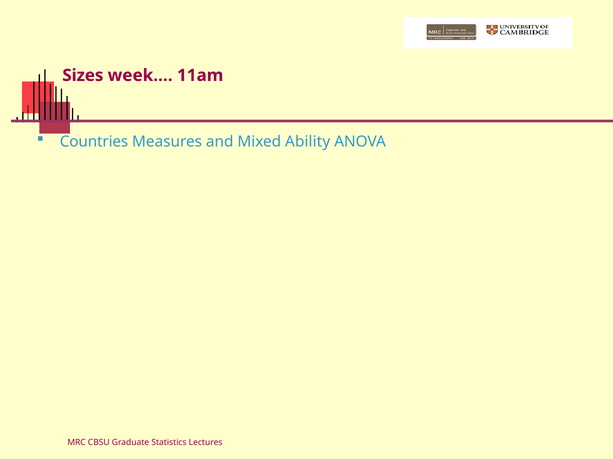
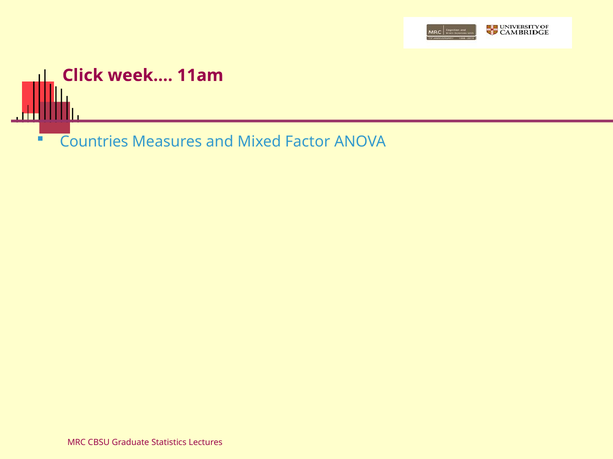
Sizes: Sizes -> Click (83, 75)
Ability: Ability -> Factor (308, 142)
